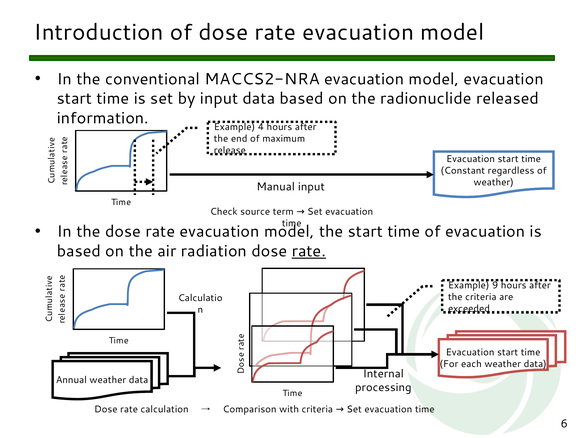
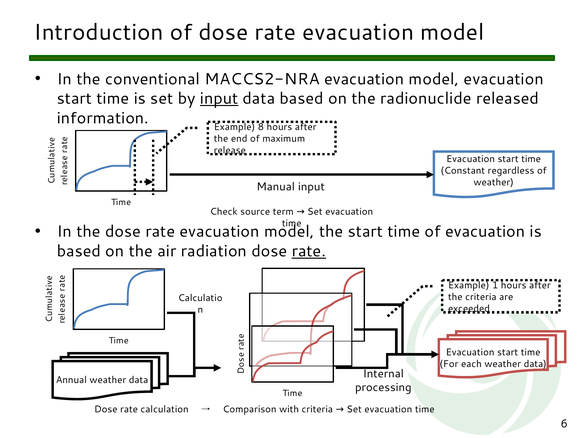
input underline: none -> present (219, 99)
4: 4 -> 8 (261, 127)
9: 9 -> 1 (495, 285)
